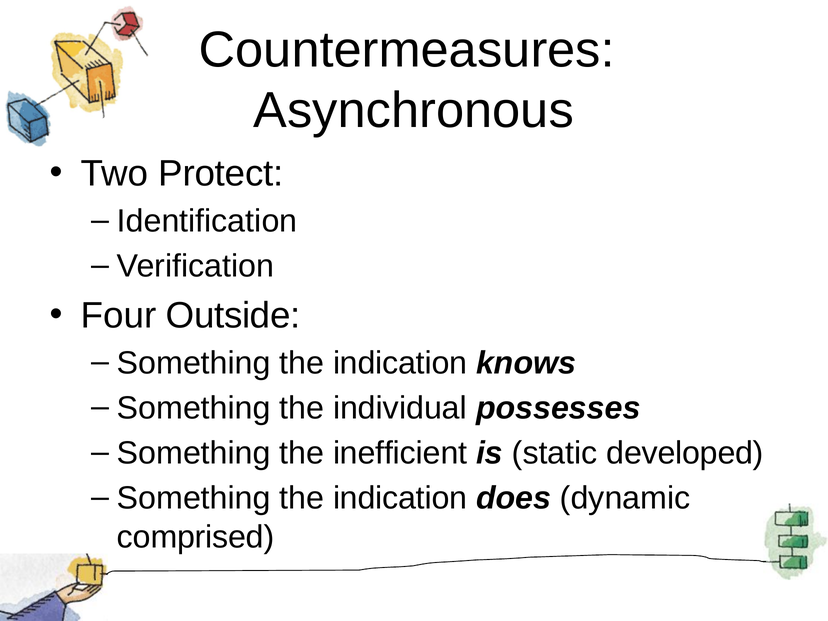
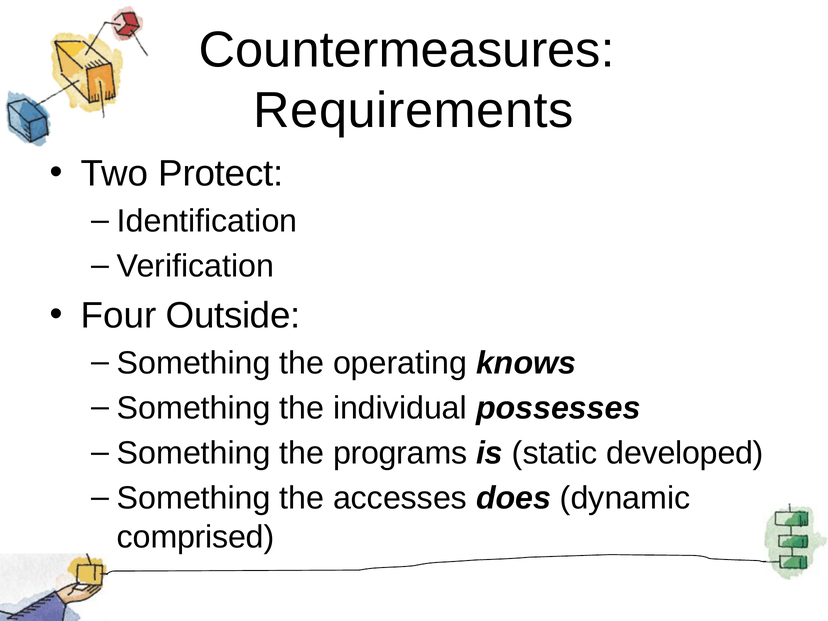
Asynchronous: Asynchronous -> Requirements (413, 111)
indication: indication -> operating (400, 363)
inefficient: inefficient -> programs (400, 453)
indication: indication -> accesses (400, 498)
